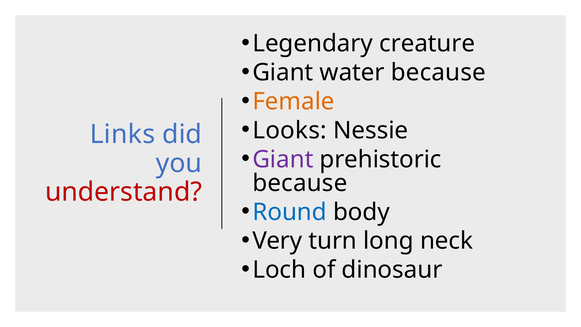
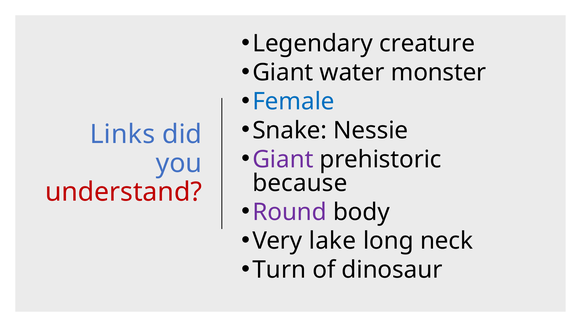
water because: because -> monster (439, 73)
Female colour: orange -> blue (293, 101)
Looks: Looks -> Snake (290, 130)
Round colour: blue -> purple (290, 212)
turn: turn -> lake (333, 241)
Loch: Loch -> Turn (279, 270)
